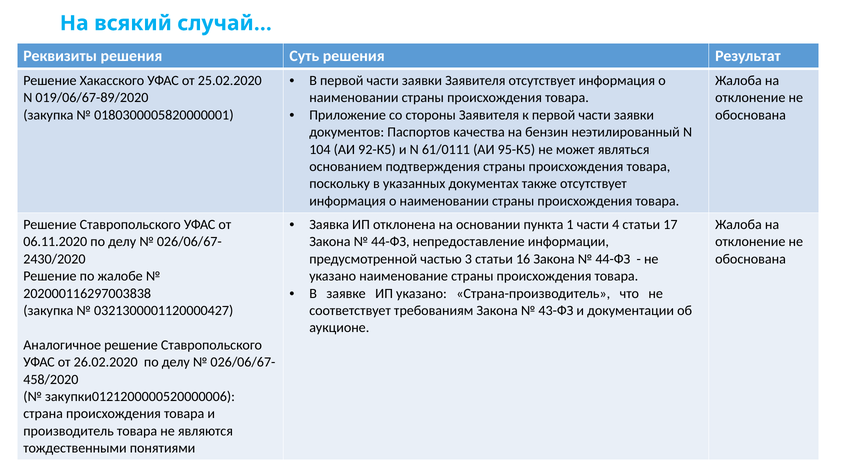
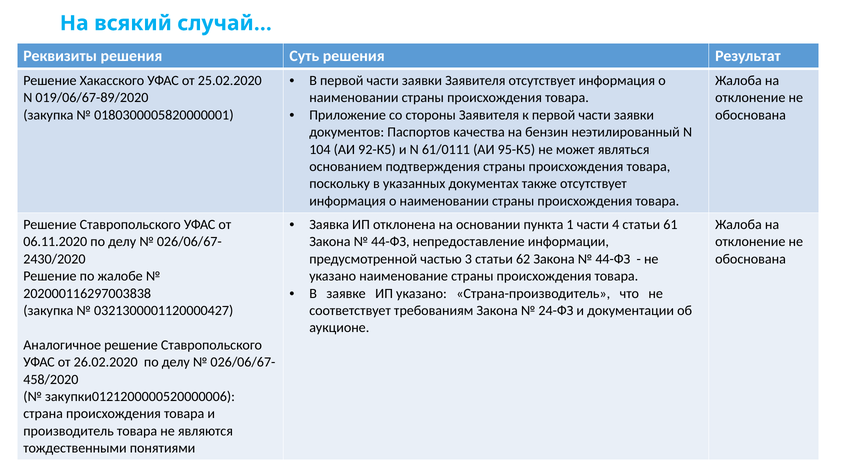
17: 17 -> 61 (670, 225)
16: 16 -> 62 (523, 259)
43-ФЗ: 43-ФЗ -> 24-ФЗ (556, 311)
